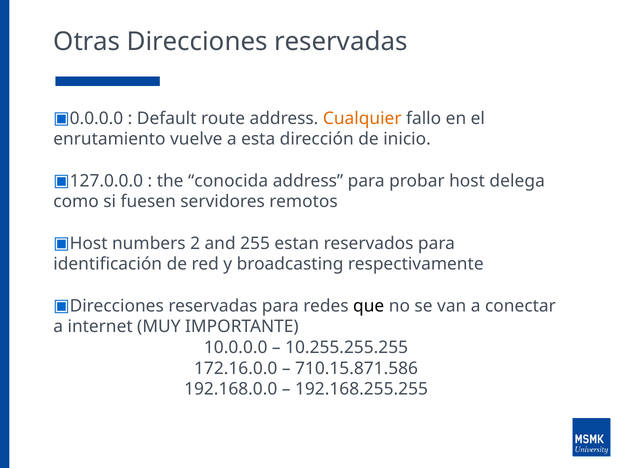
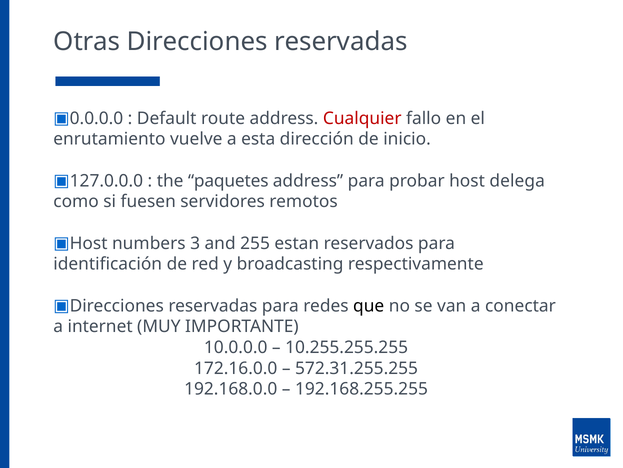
Cualquier colour: orange -> red (362, 118)
conocida: conocida -> paquetes (228, 181)
2: 2 -> 3 (195, 243)
710.15.871.586: 710.15.871.586 -> 572.31.255.255 (357, 368)
